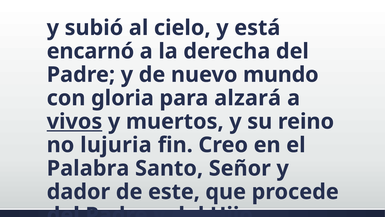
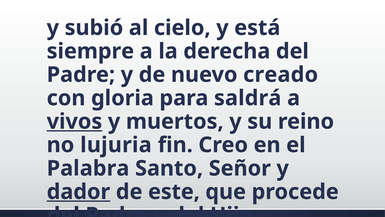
encarnó: encarnó -> siempre (90, 51)
mundo: mundo -> creado (281, 75)
alzará: alzará -> saldrá (248, 98)
dador underline: none -> present (78, 191)
